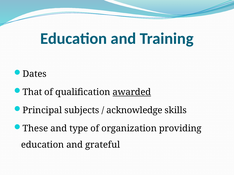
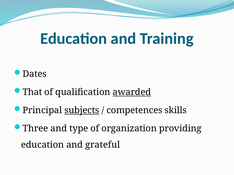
subjects underline: none -> present (82, 111)
acknowledge: acknowledge -> competences (134, 111)
These: These -> Three (35, 129)
